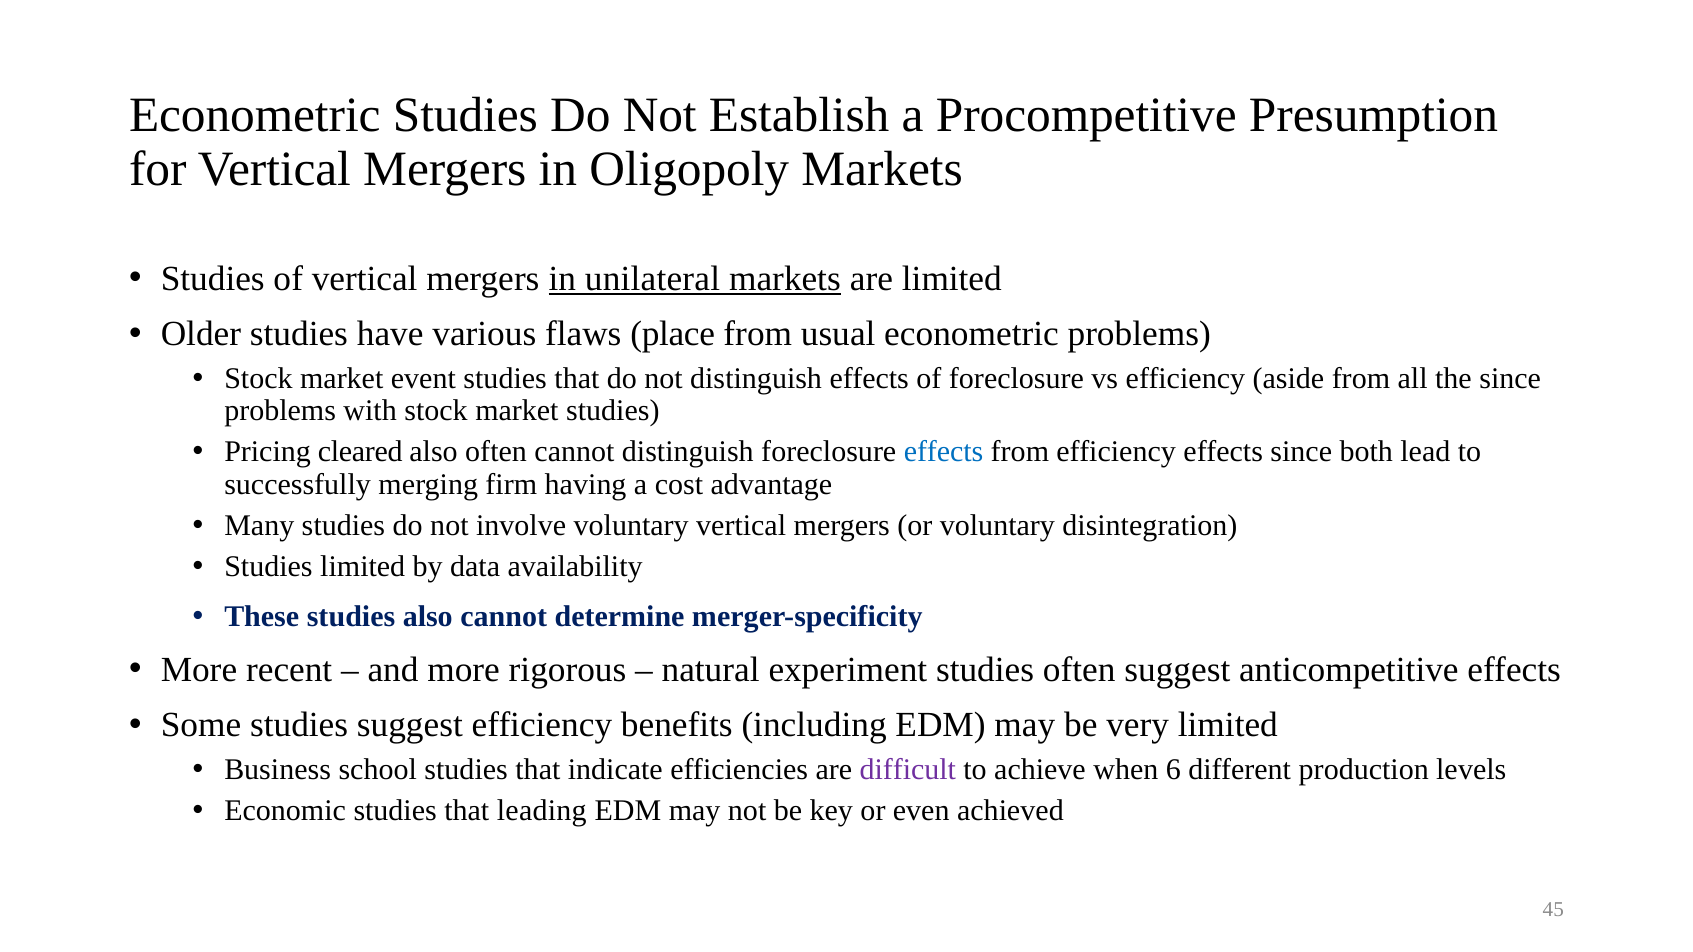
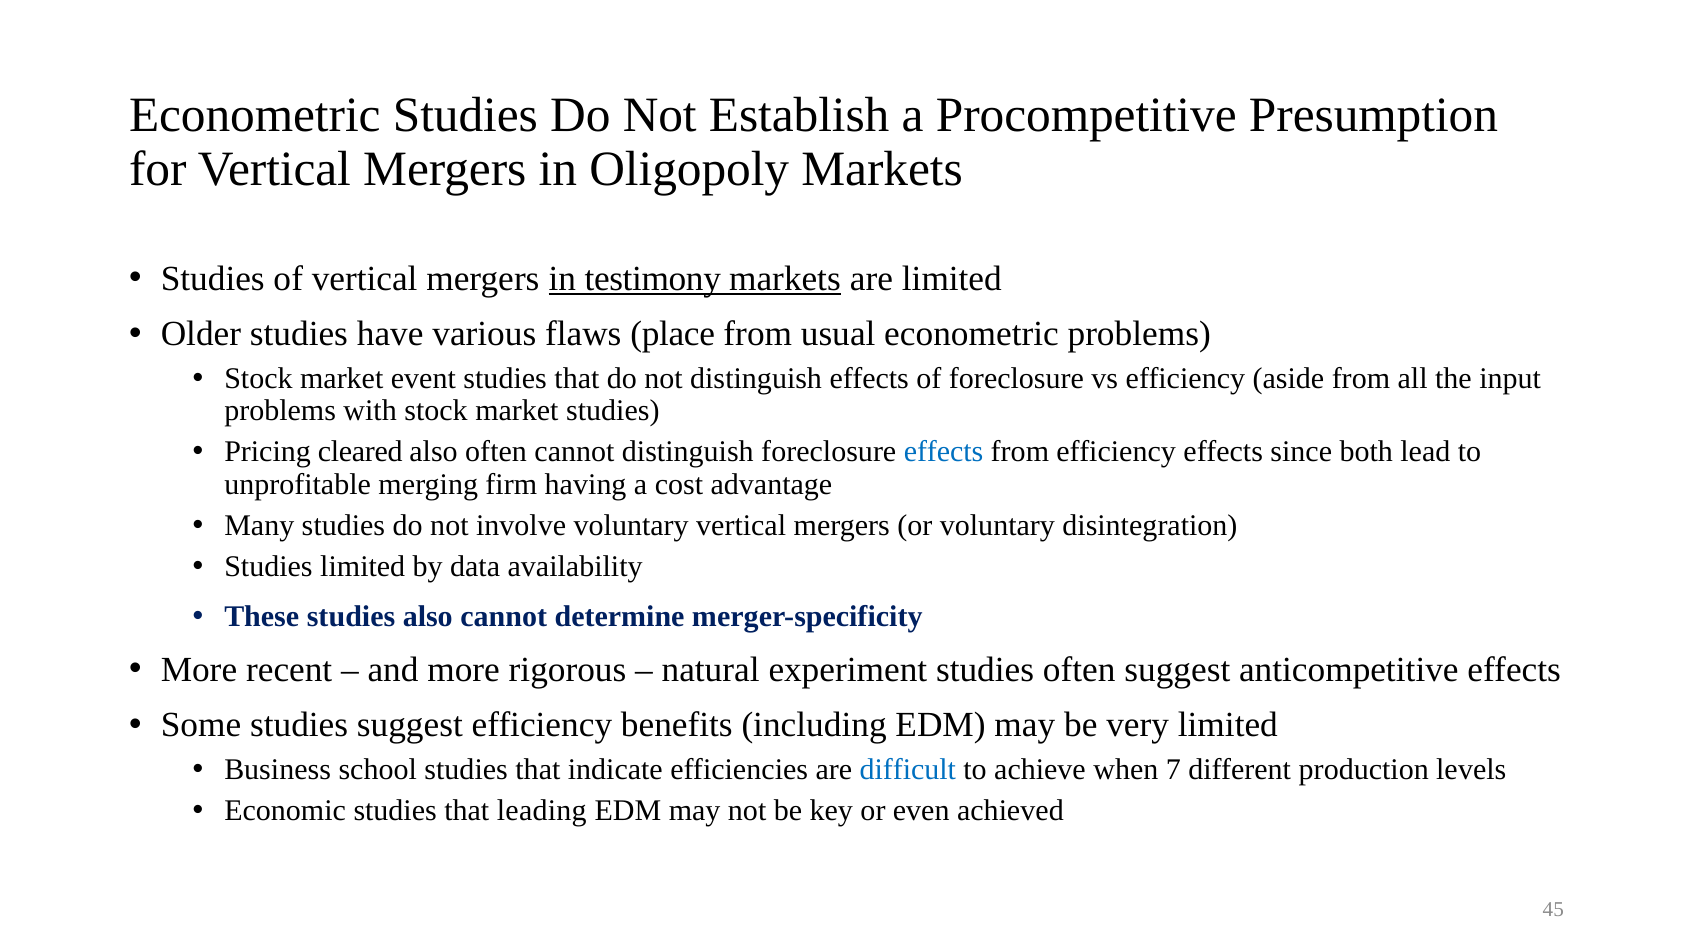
unilateral: unilateral -> testimony (653, 279)
the since: since -> input (1510, 378)
successfully: successfully -> unprofitable (298, 484)
difficult colour: purple -> blue (908, 770)
6: 6 -> 7 (1173, 770)
